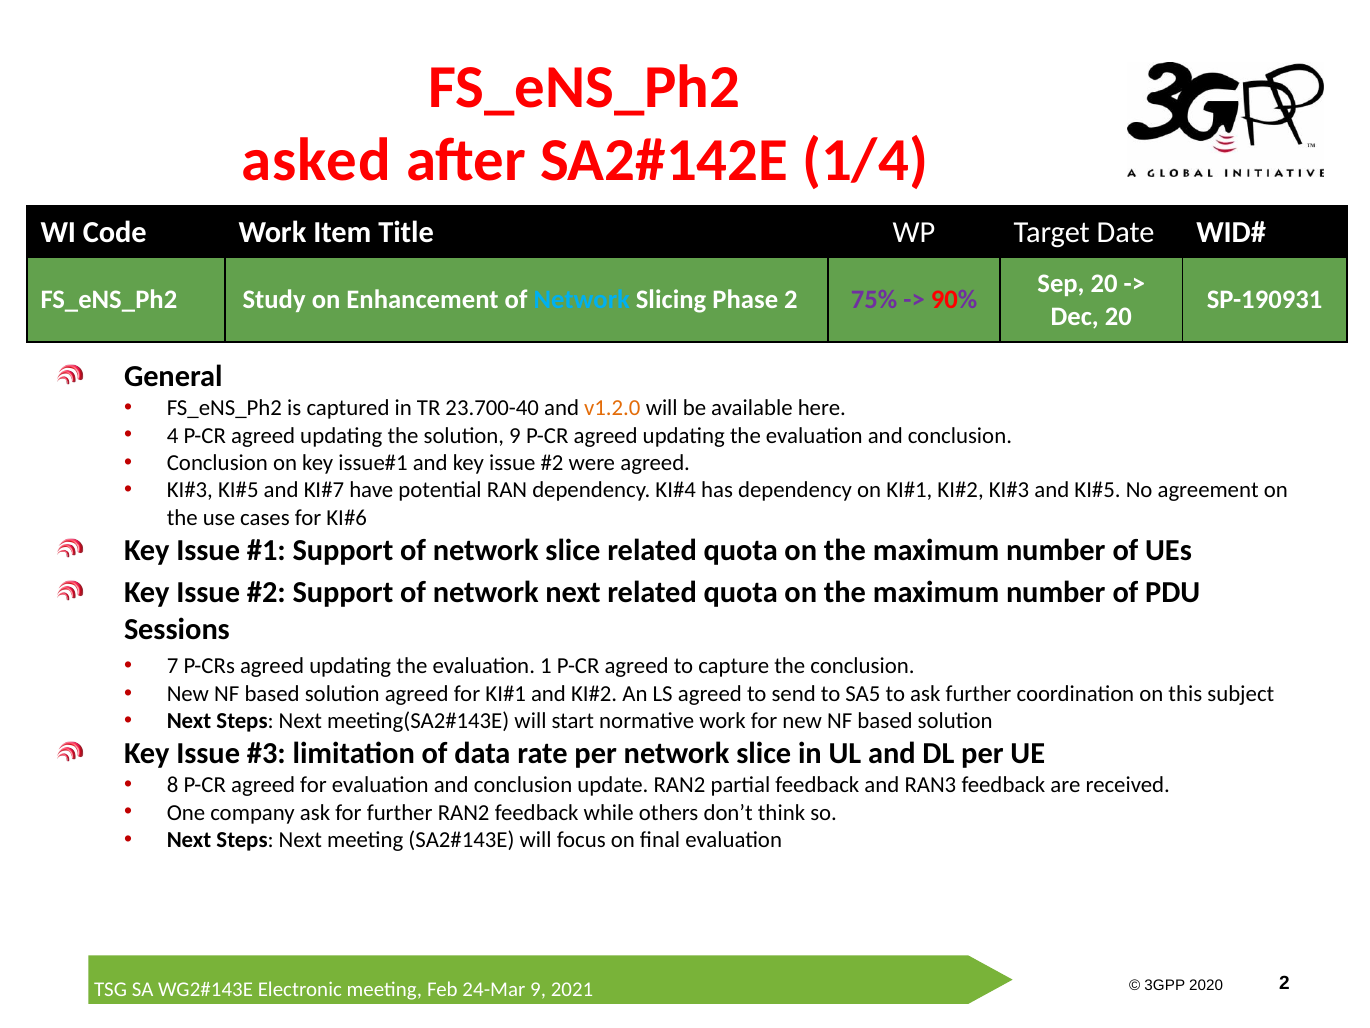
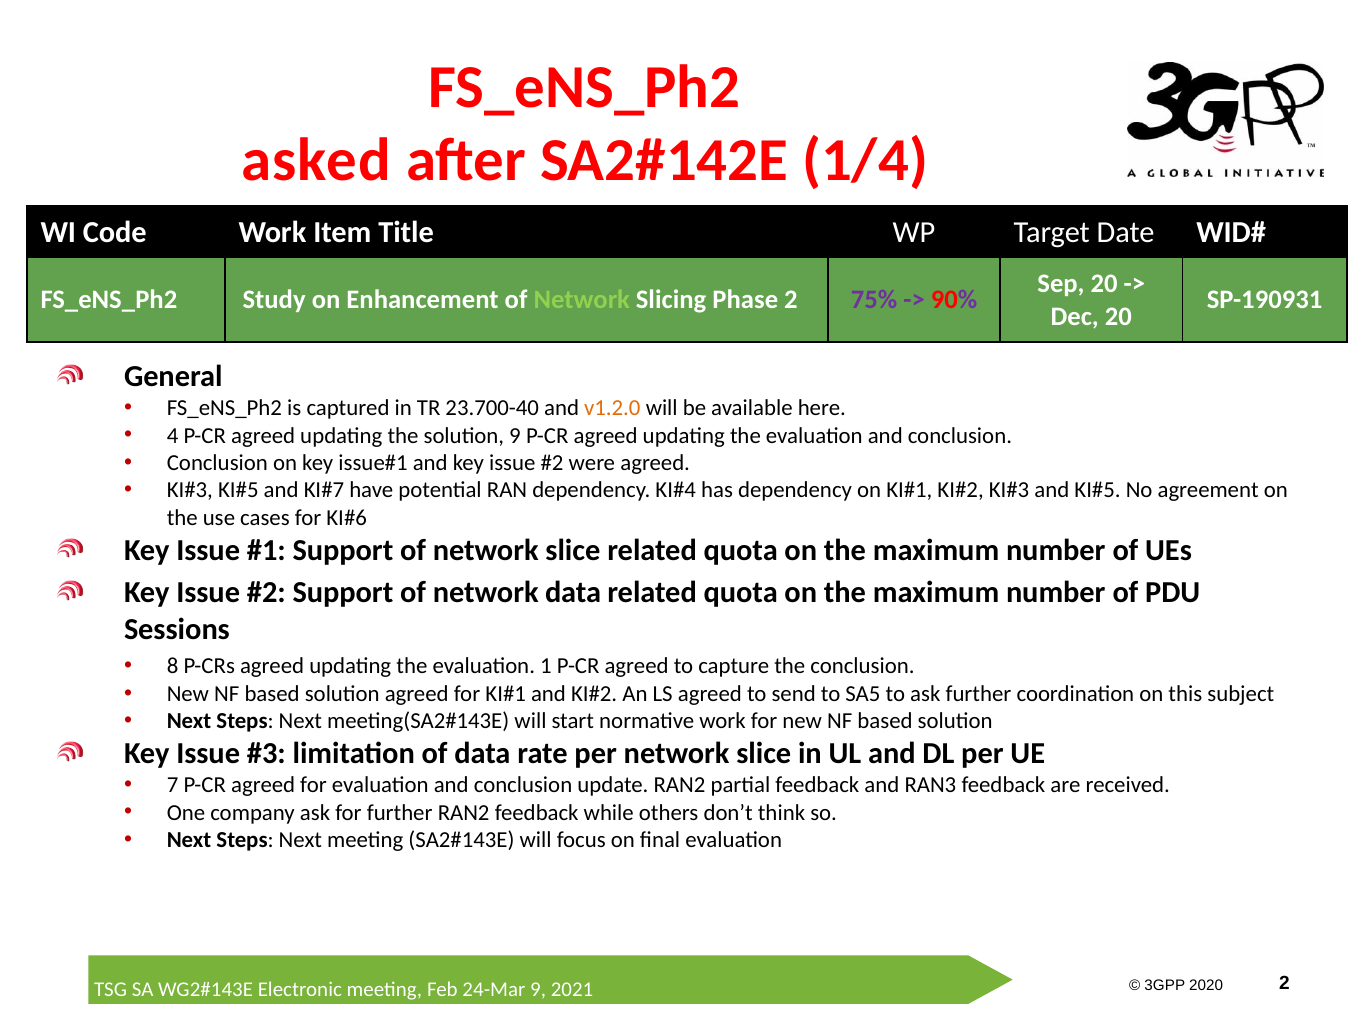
Network colour: light blue -> light green (582, 300)
network next: next -> data (573, 592)
7: 7 -> 8 (173, 666)
8: 8 -> 7 (173, 785)
